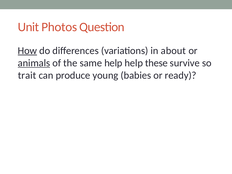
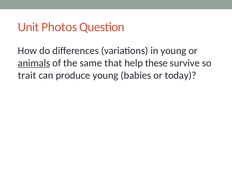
How underline: present -> none (27, 51)
in about: about -> young (173, 51)
same help: help -> that (113, 63)
ready: ready -> today (181, 75)
